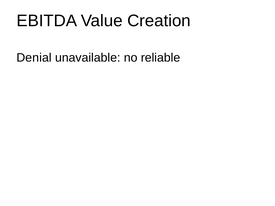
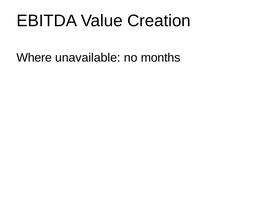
Denial: Denial -> Where (34, 58)
reliable: reliable -> months (161, 58)
